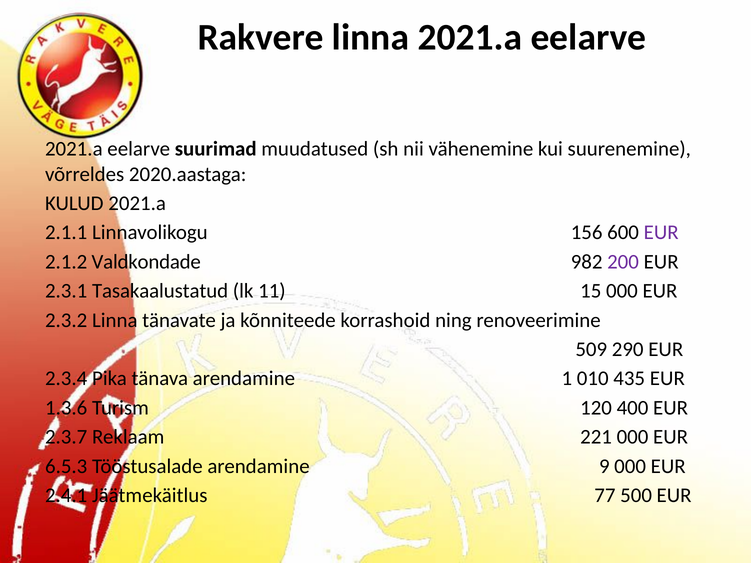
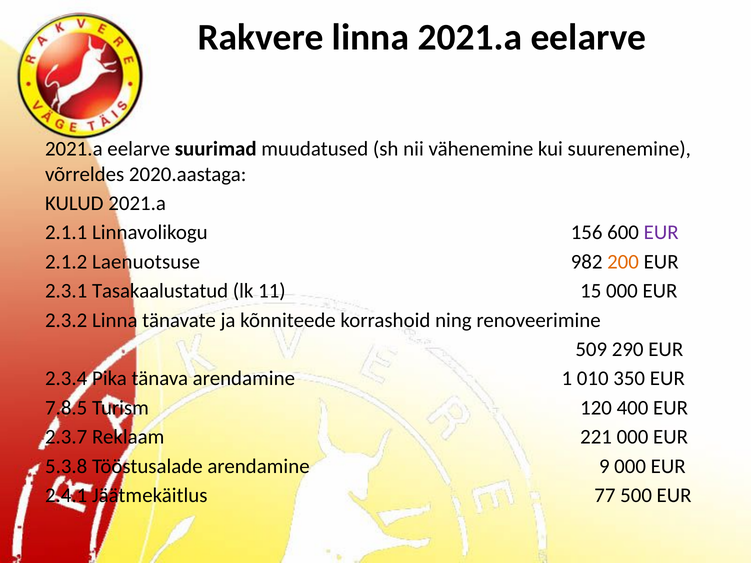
Valdkondade: Valdkondade -> Laenuotsuse (146, 262)
200 colour: purple -> orange (623, 262)
435: 435 -> 350 (629, 379)
1.3.6: 1.3.6 -> 7.8.5 (66, 408)
6.5.3: 6.5.3 -> 5.3.8 (66, 466)
